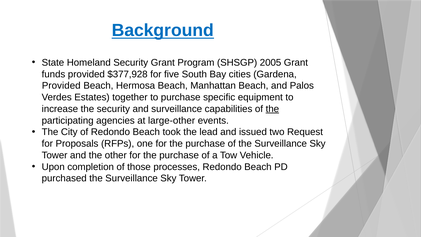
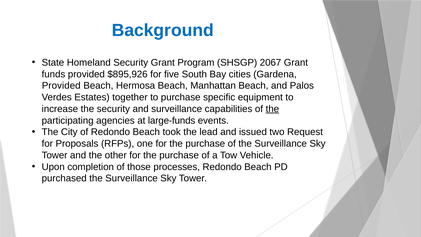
Background underline: present -> none (163, 30)
2005: 2005 -> 2067 (271, 63)
$377,928: $377,928 -> $895,926 (128, 74)
large-other: large-other -> large-funds (172, 120)
